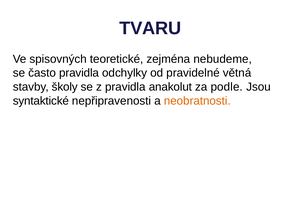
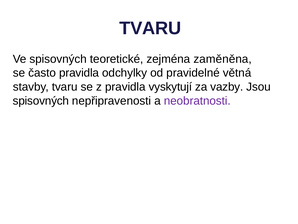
nebudeme: nebudeme -> zaměněna (223, 59)
stavby školy: školy -> tvaru (65, 87)
anakolut: anakolut -> vyskytují (170, 87)
podle: podle -> vazby (227, 87)
syntaktické: syntaktické -> spisovných (41, 101)
neobratnosti colour: orange -> purple (197, 101)
